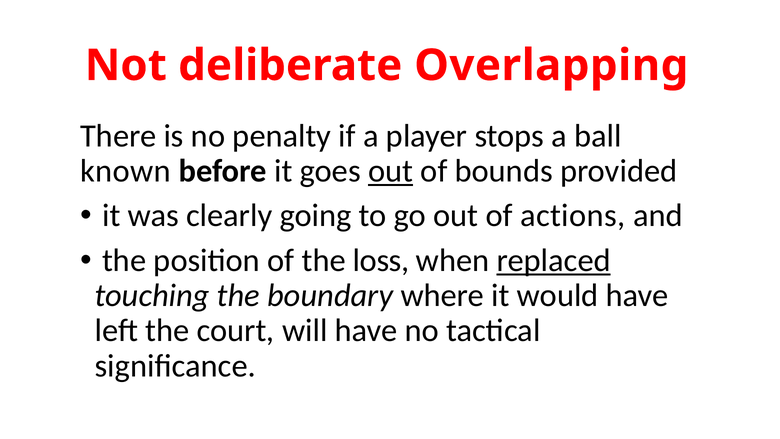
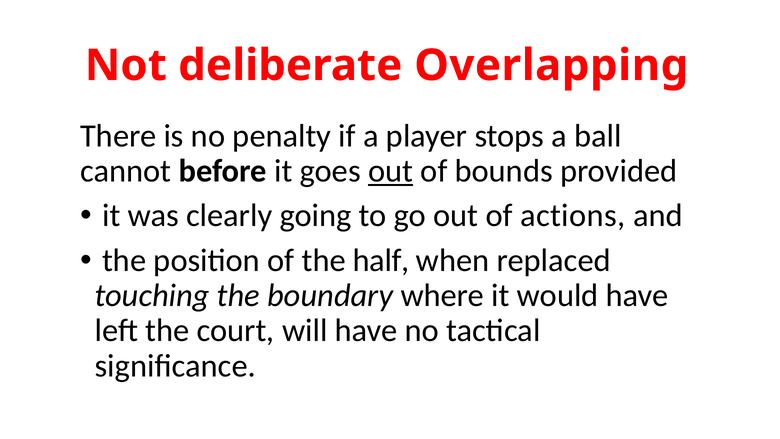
known: known -> cannot (126, 171)
loss: loss -> half (381, 260)
replaced underline: present -> none (554, 260)
